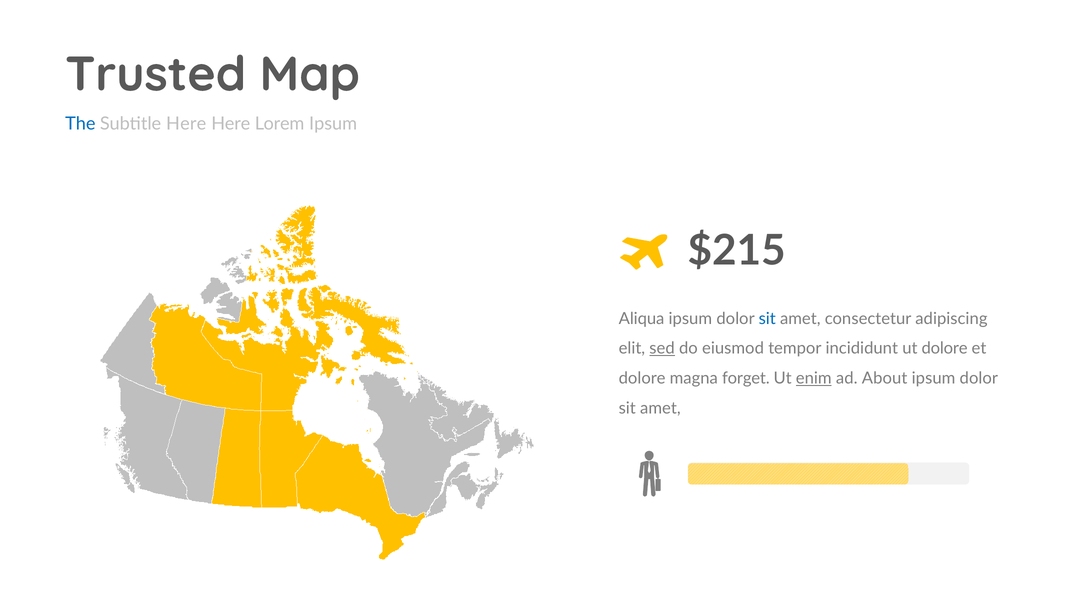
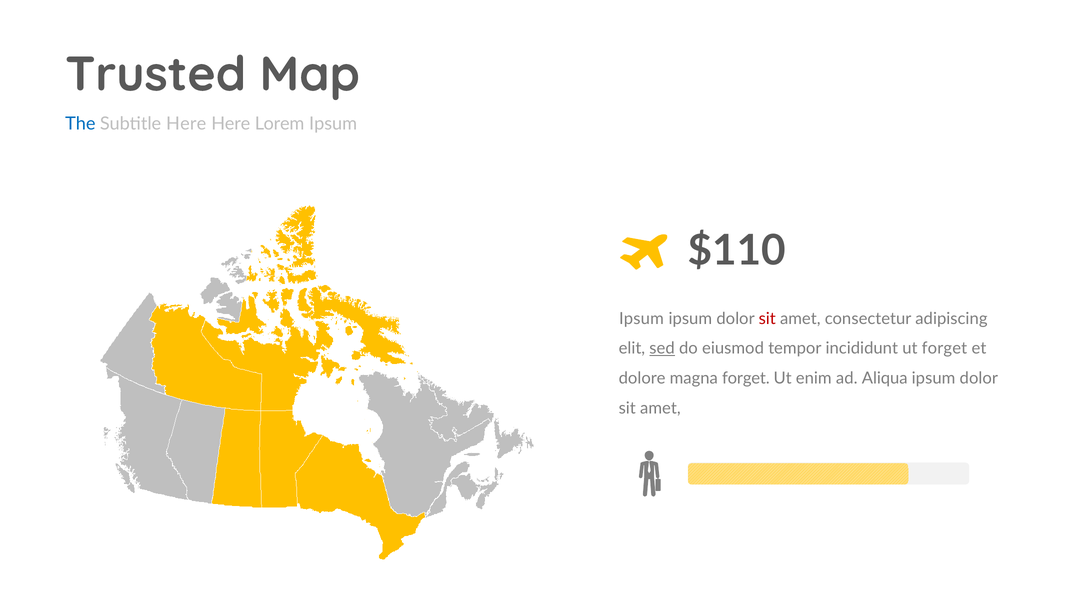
$215: $215 -> $110 (737, 251)
Aliqua: Aliqua -> Ipsum (641, 319)
sit colour: blue -> red (767, 319)
ut dolore: dolore -> forget (944, 349)
enim underline: present -> none (814, 379)
About: About -> Aliqua (885, 379)
